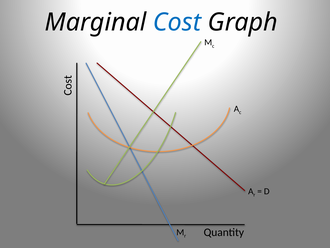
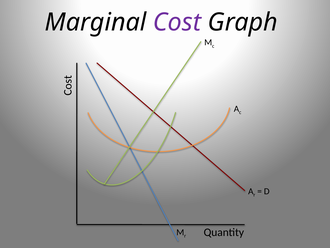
Cost colour: blue -> purple (177, 22)
